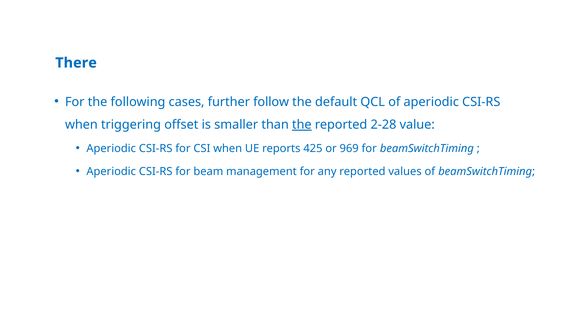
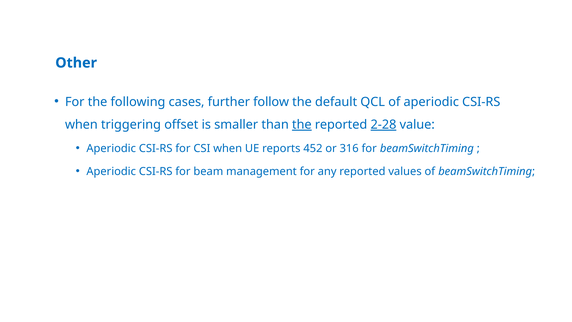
There: There -> Other (76, 63)
2-28 underline: none -> present (383, 125)
425: 425 -> 452 (313, 148)
969: 969 -> 316 (349, 148)
